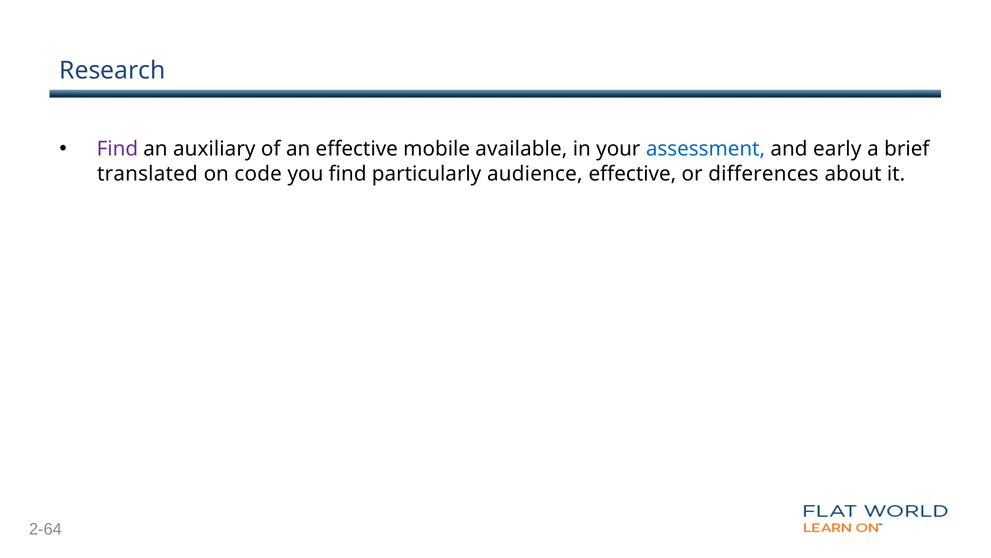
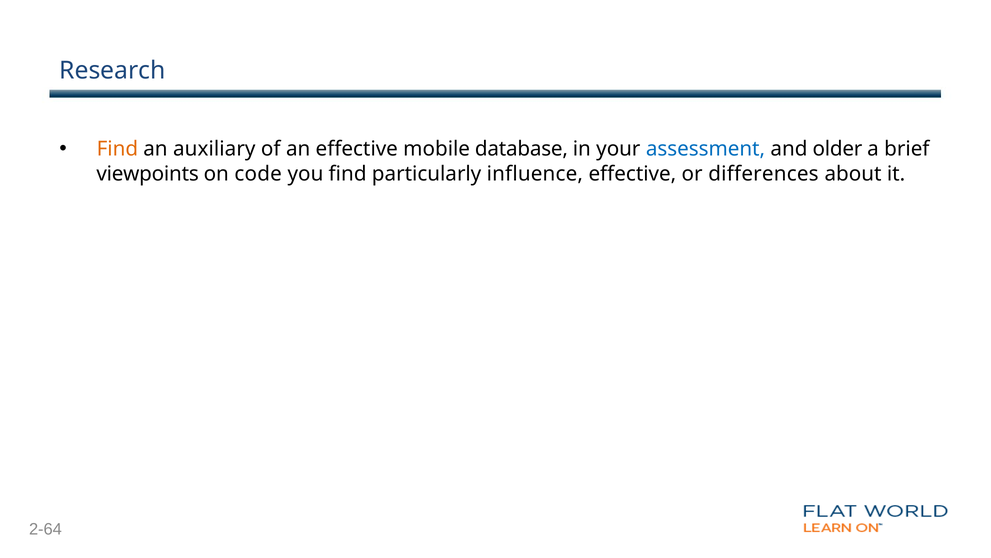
Find colour: purple -> orange (117, 149)
available: available -> database (521, 149)
early: early -> older (837, 149)
translated: translated -> viewpoints (148, 174)
audience: audience -> influence (535, 174)
